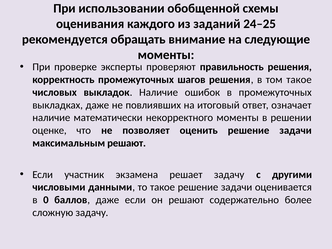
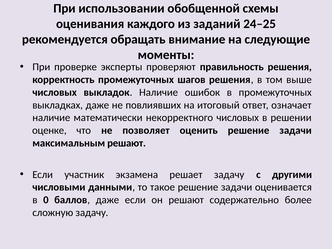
том такое: такое -> выше (299, 80)
некорректного моменты: моменты -> числовых (238, 118)
